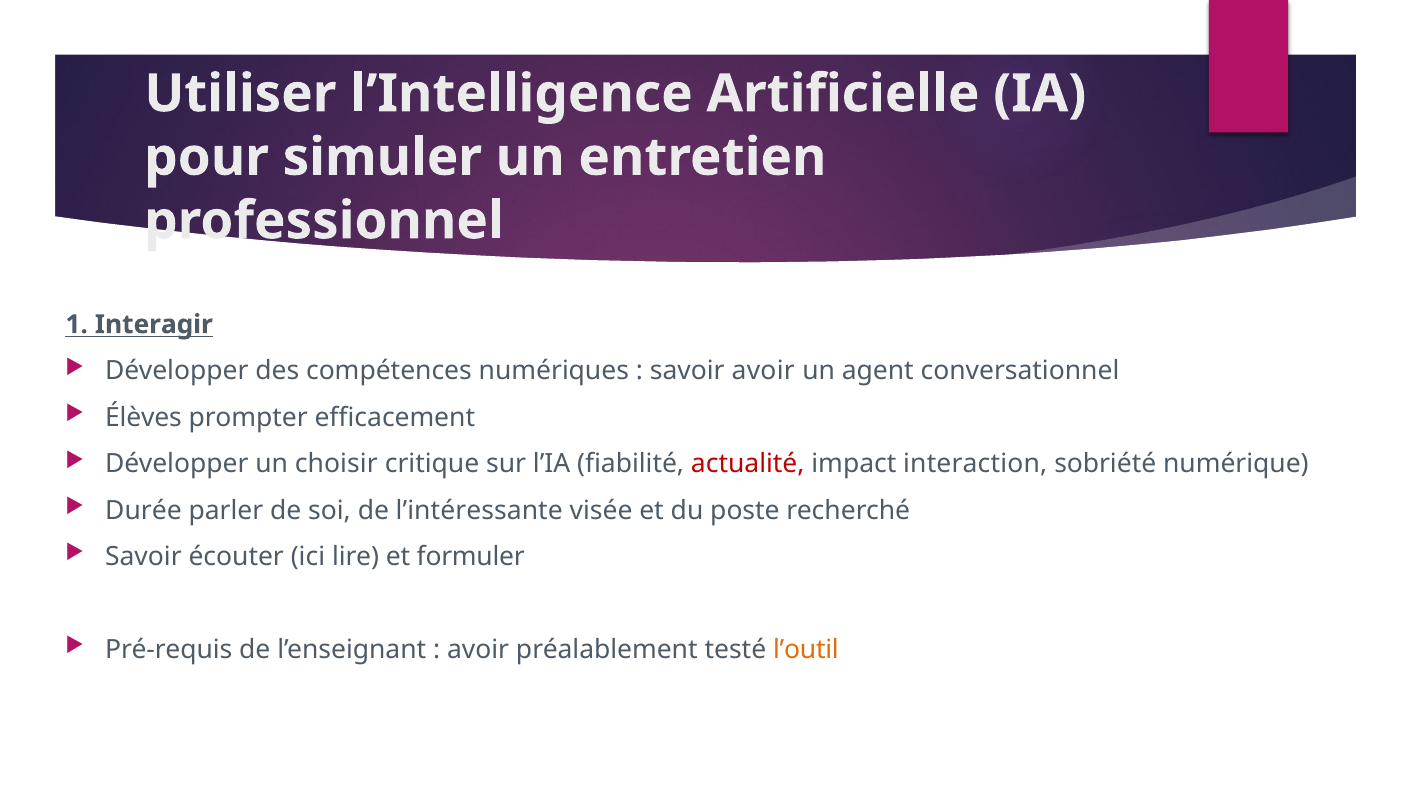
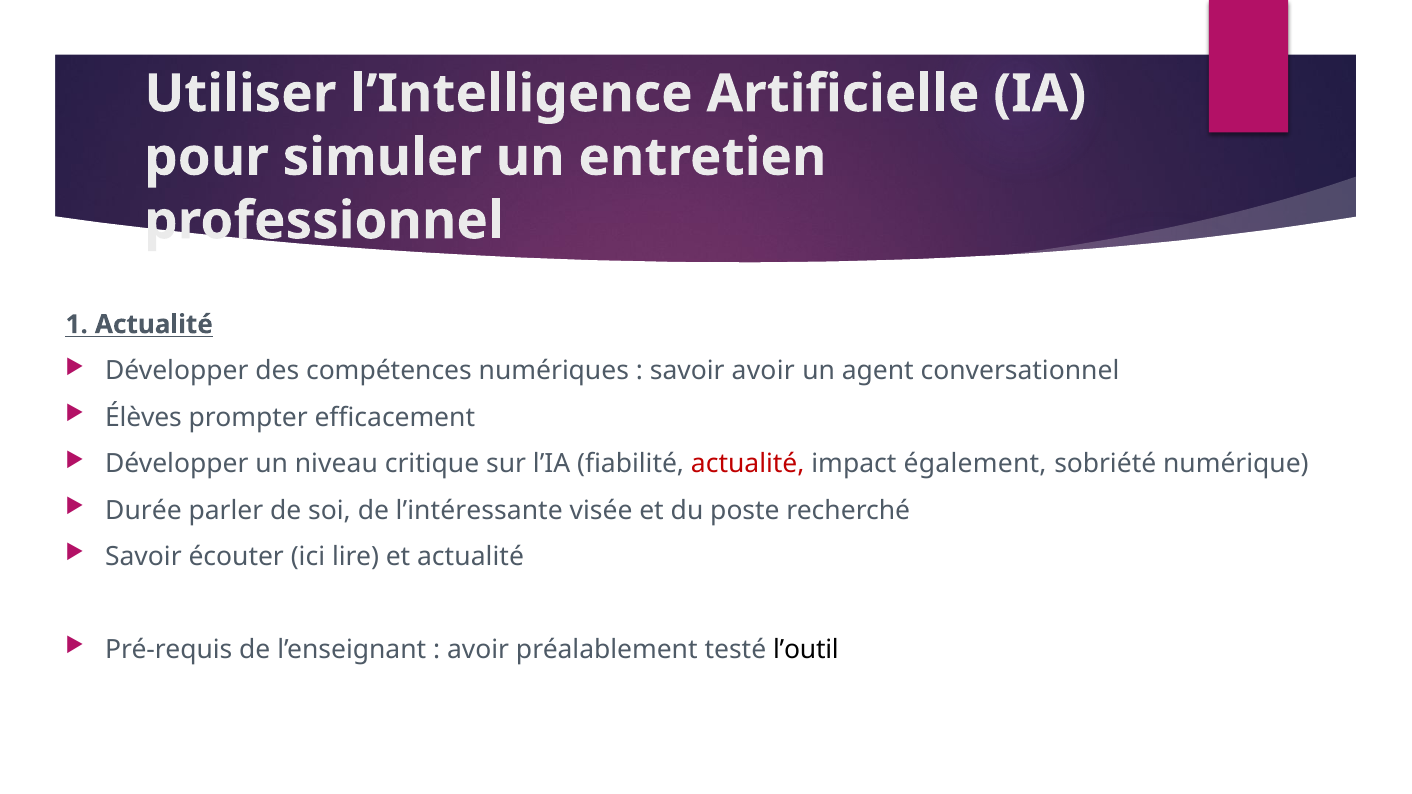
1 Interagir: Interagir -> Actualité (154, 325)
choisir: choisir -> niveau (336, 464)
interaction: interaction -> également (975, 464)
et formuler: formuler -> actualité (471, 557)
l’outil colour: orange -> black (806, 650)
